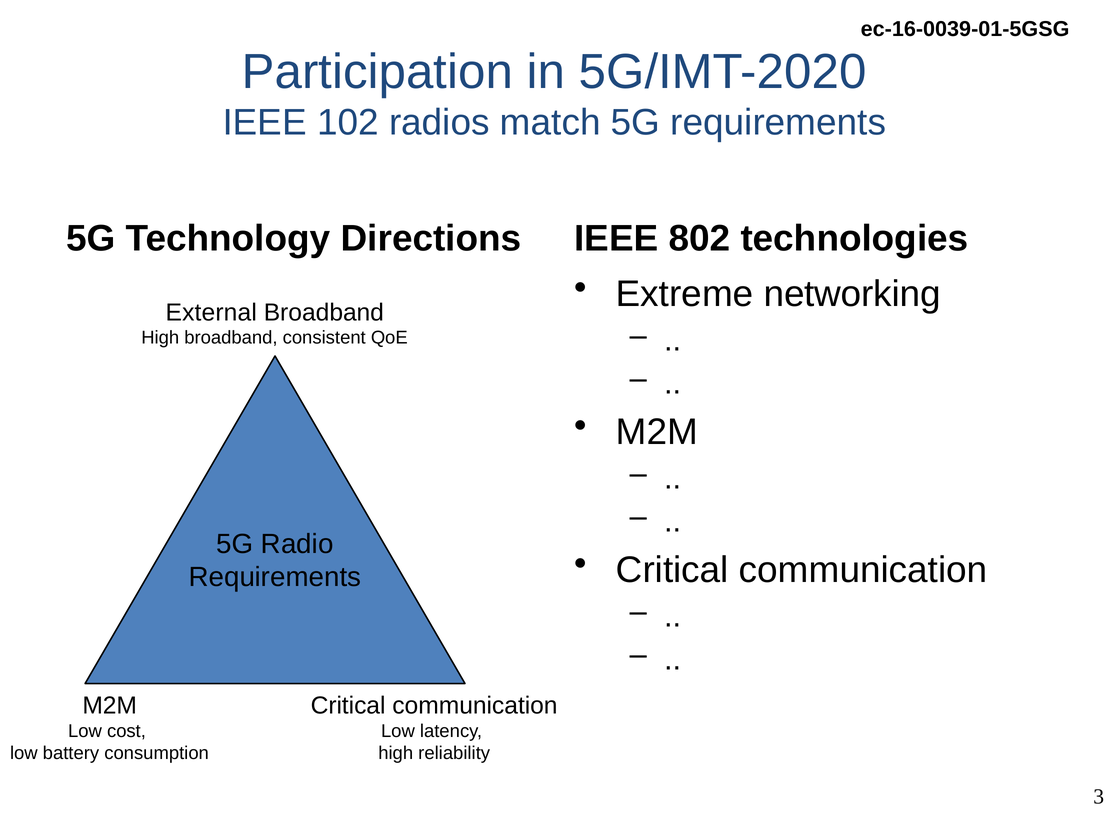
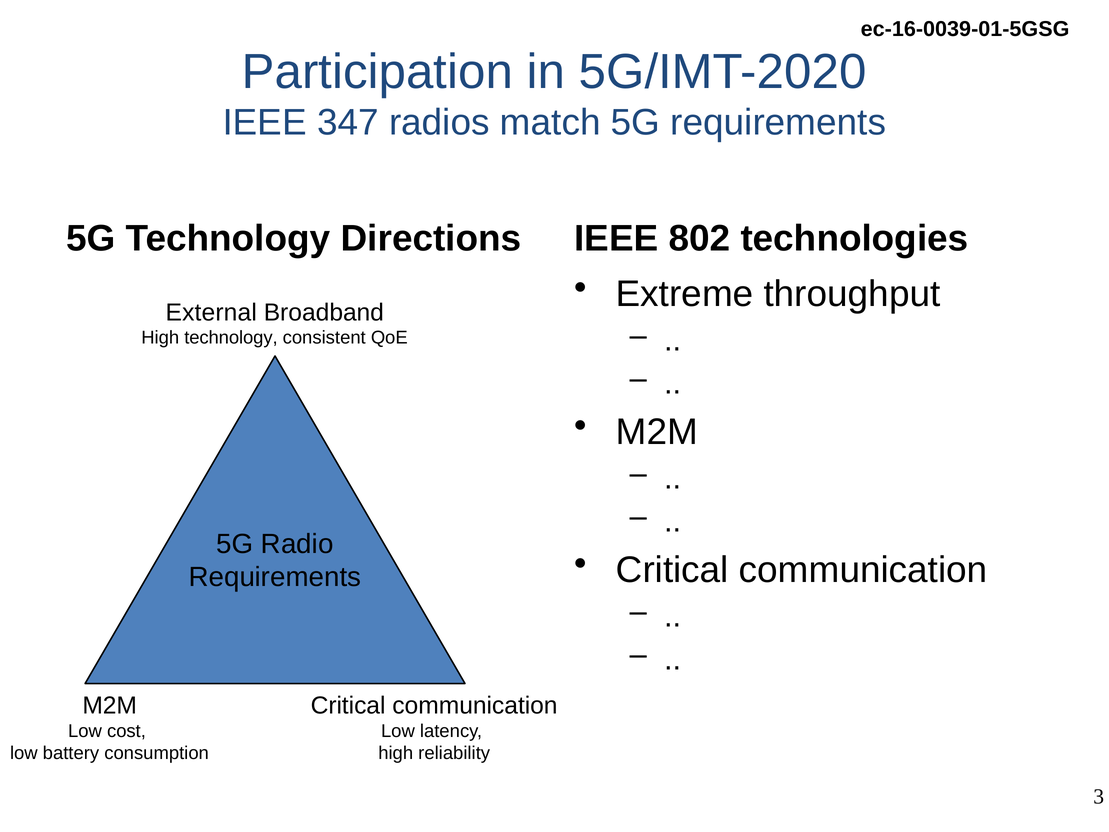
102: 102 -> 347 (348, 123)
networking: networking -> throughput (852, 294)
High broadband: broadband -> technology (231, 338)
